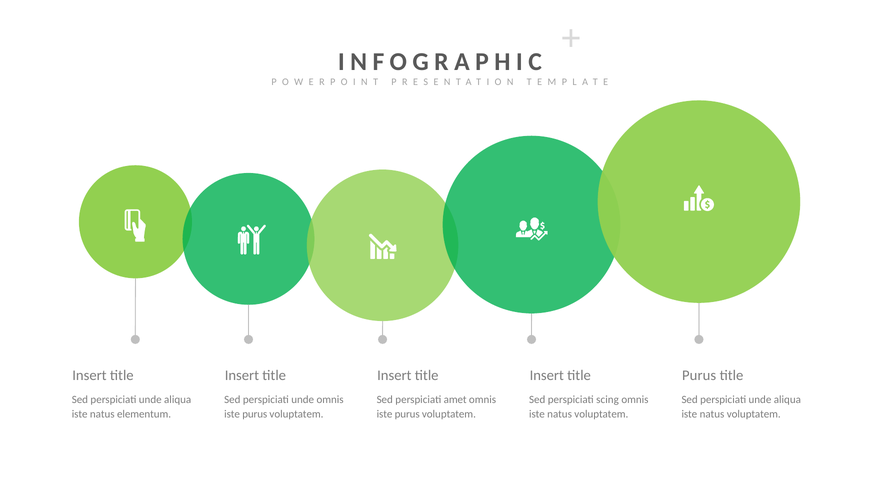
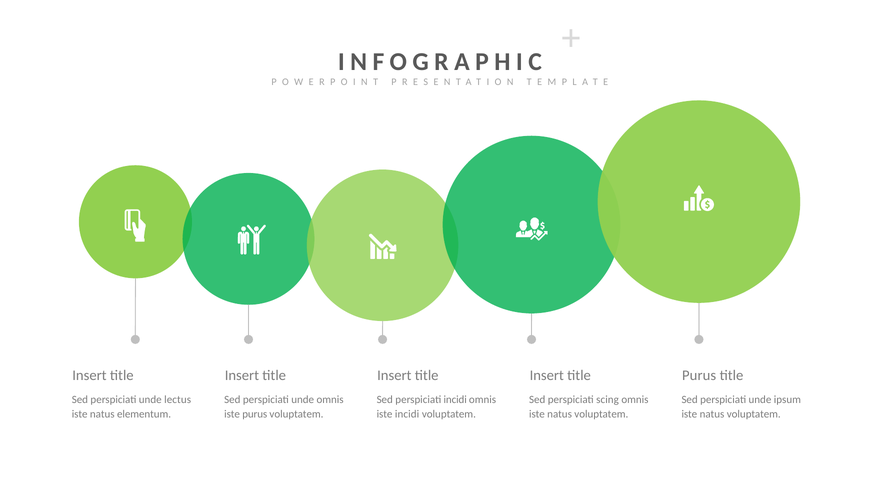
aliqua: aliqua -> lectus (178, 400)
perspiciati amet: amet -> incidi (455, 400)
aliqua: aliqua -> ipsum (787, 400)
purus: purus -> incidi (407, 414)
